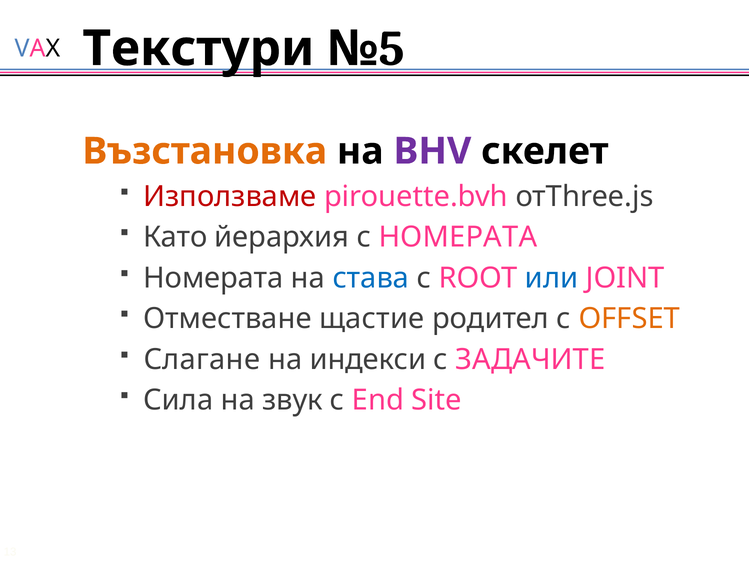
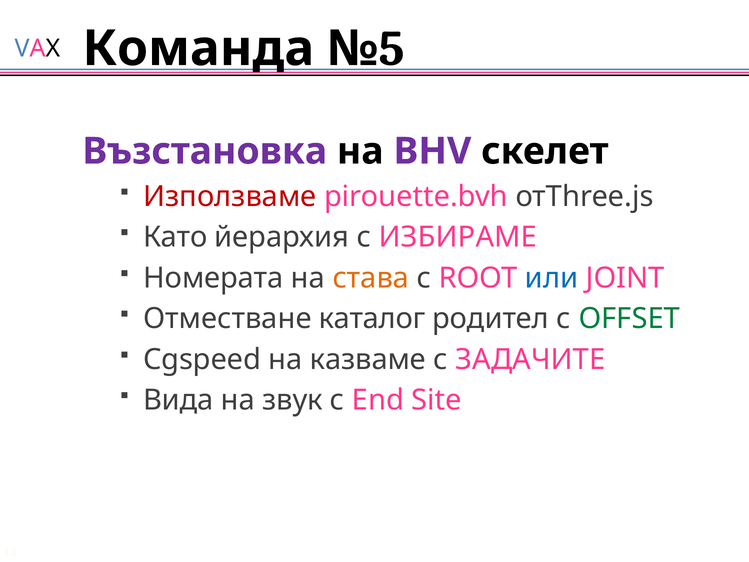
Текстури: Текстури -> Команда (198, 49)
Възстановка colour: orange -> purple (205, 151)
с НОМЕРАТА: НОМЕРАТА -> ИЗБИРАМЕ (458, 237)
става colour: blue -> orange (371, 278)
щастие: щастие -> каталог (372, 319)
OFFSET colour: orange -> green (629, 319)
Слагане: Слагане -> Cgspeed (202, 359)
индекси: индекси -> казваме (368, 359)
Сила: Сила -> Вида (178, 400)
